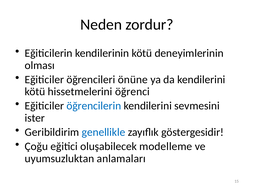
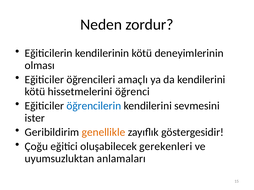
önüne: önüne -> amaçlı (133, 80)
genellikle colour: blue -> orange (104, 133)
modelleme: modelleme -> gerekenleri (166, 147)
